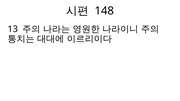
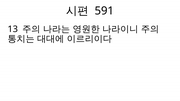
148: 148 -> 591 (104, 11)
